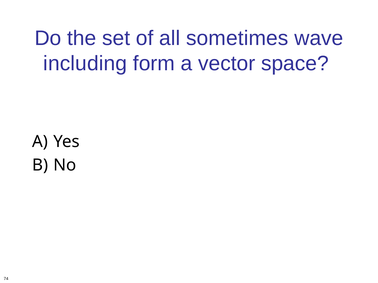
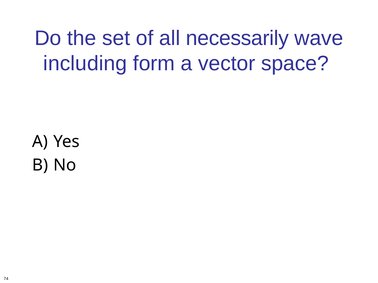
sometimes: sometimes -> necessarily (237, 38)
